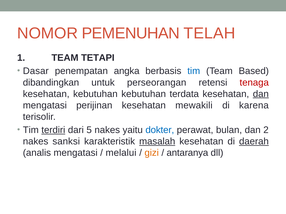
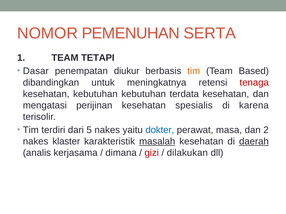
TELAH: TELAH -> SERTA (210, 33)
angka: angka -> diukur (127, 71)
tim colour: blue -> orange (194, 71)
perseorangan: perseorangan -> meningkatnya (157, 83)
dan underline: present -> none (261, 94)
mewakili: mewakili -> spesialis (194, 106)
terdiri underline: present -> none (53, 130)
bulan: bulan -> masa (229, 130)
sanksi: sanksi -> klaster (66, 142)
analis mengatasi: mengatasi -> kerjasama (76, 153)
melalui: melalui -> dimana (121, 153)
gizi colour: orange -> red (152, 153)
antaranya: antaranya -> dilakukan (187, 153)
